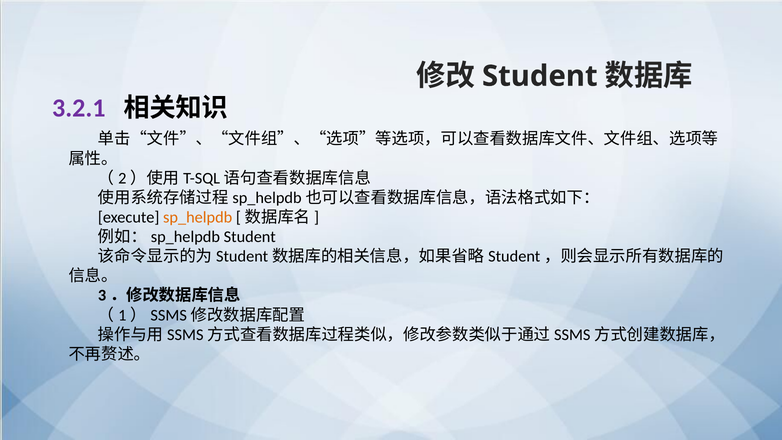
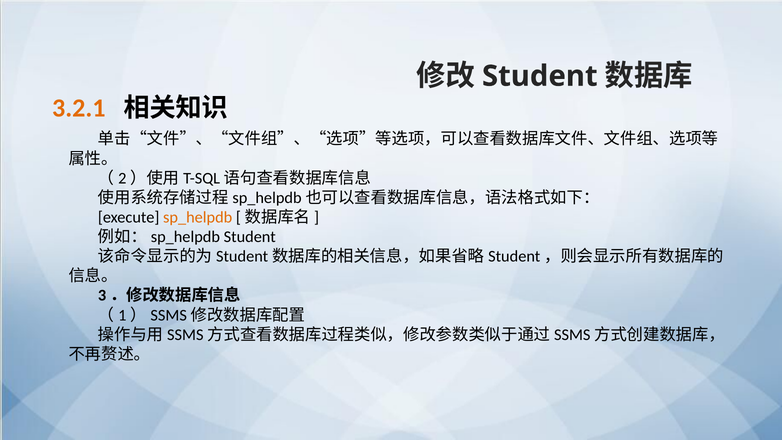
3.2.1 colour: purple -> orange (79, 108)
